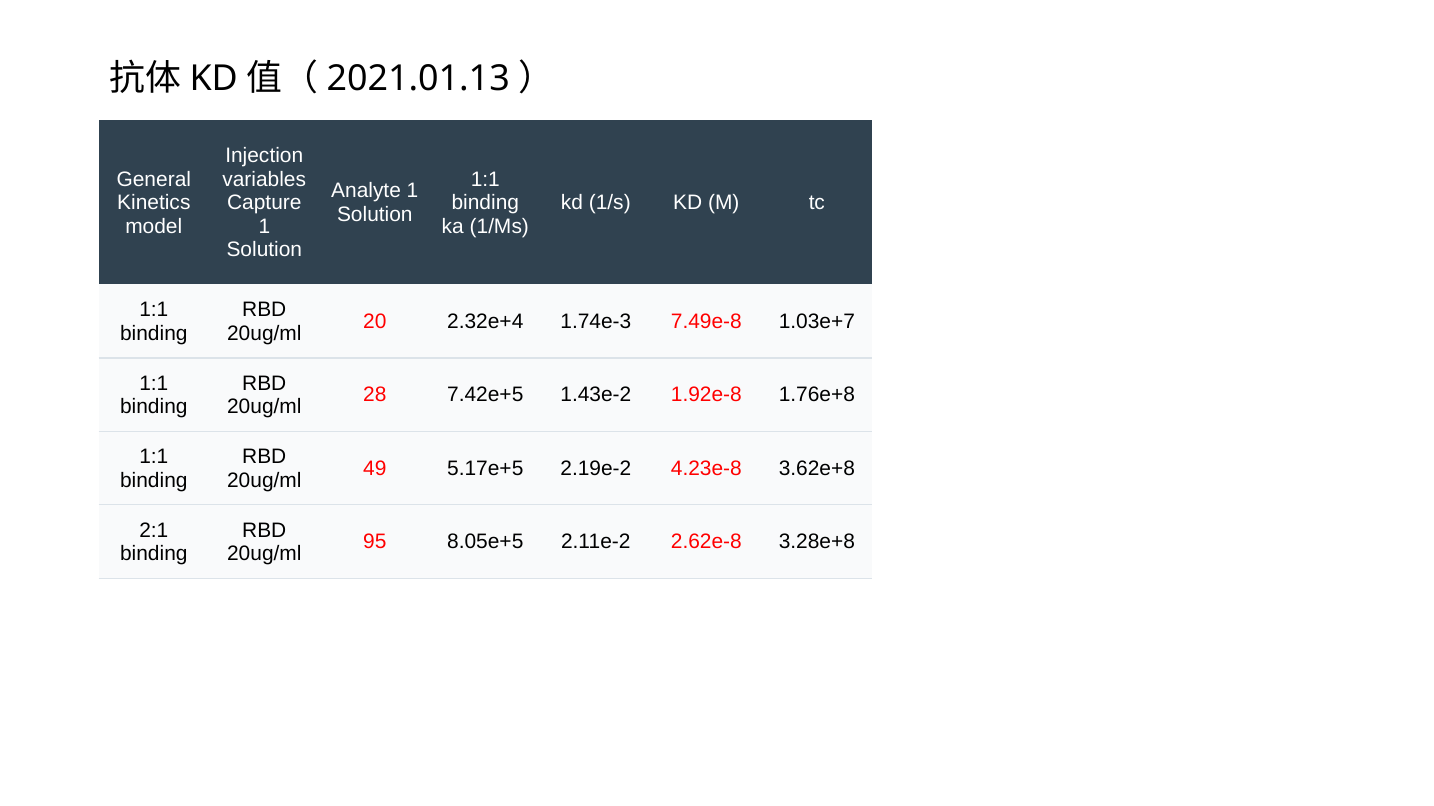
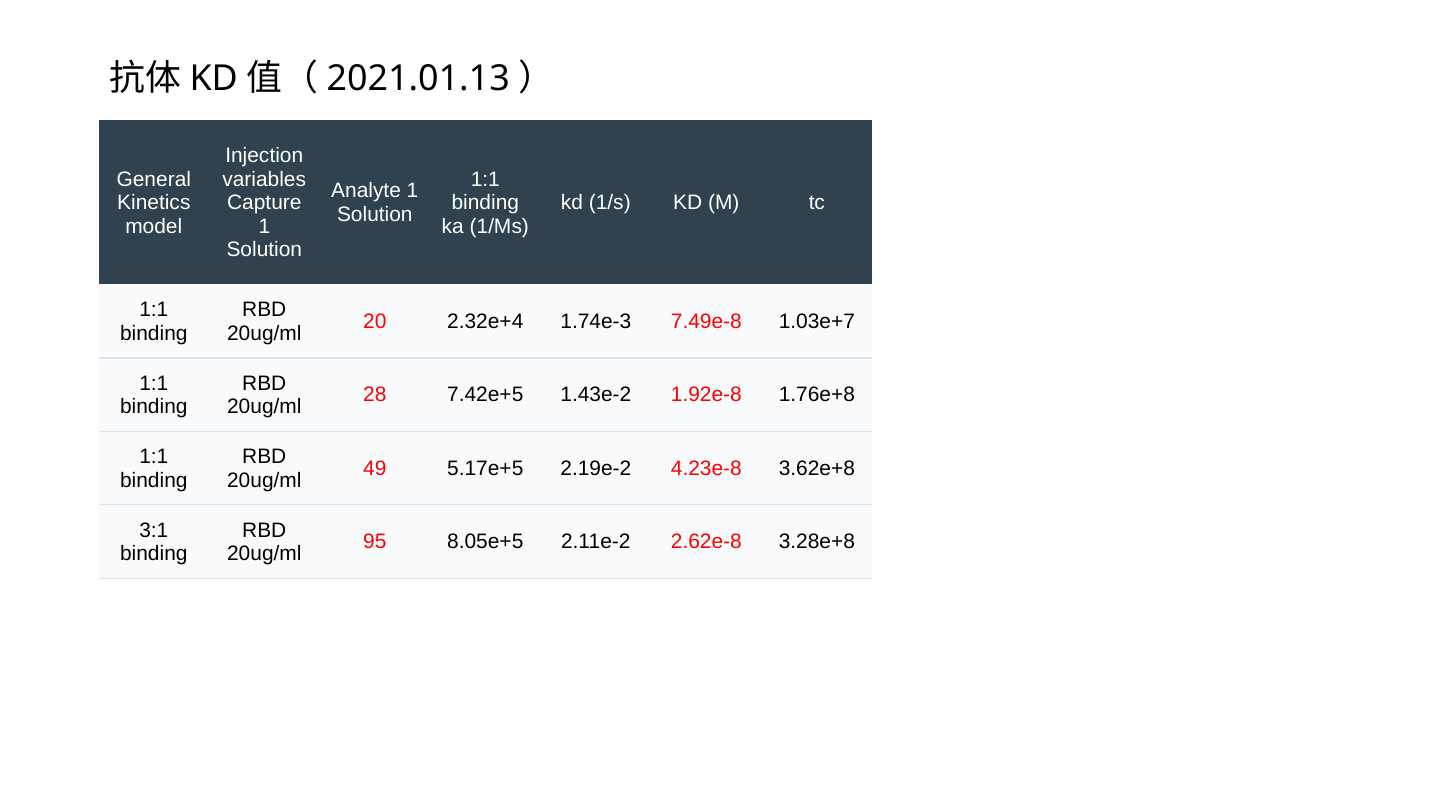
2:1: 2:1 -> 3:1 (154, 531)
